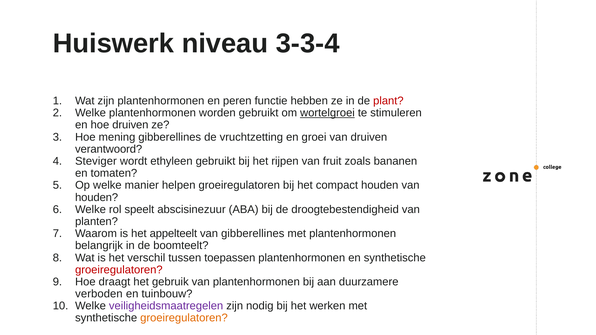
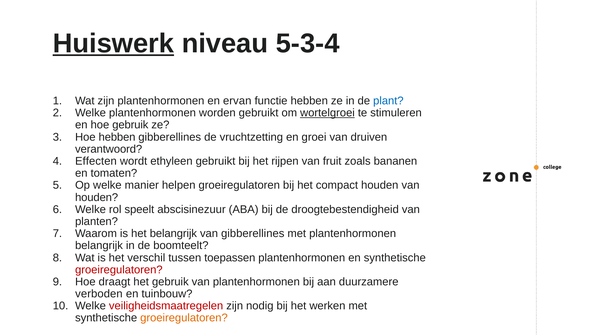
Huiswerk underline: none -> present (113, 44)
3-3-4: 3-3-4 -> 5-3-4 (308, 44)
peren: peren -> ervan (237, 101)
plant colour: red -> blue (388, 101)
hoe druiven: druiven -> gebruik (130, 125)
Hoe mening: mening -> hebben (117, 137)
Steviger: Steviger -> Effecten (96, 161)
het appelteelt: appelteelt -> belangrijk (173, 234)
veiligheidsmaatregelen colour: purple -> red (166, 306)
